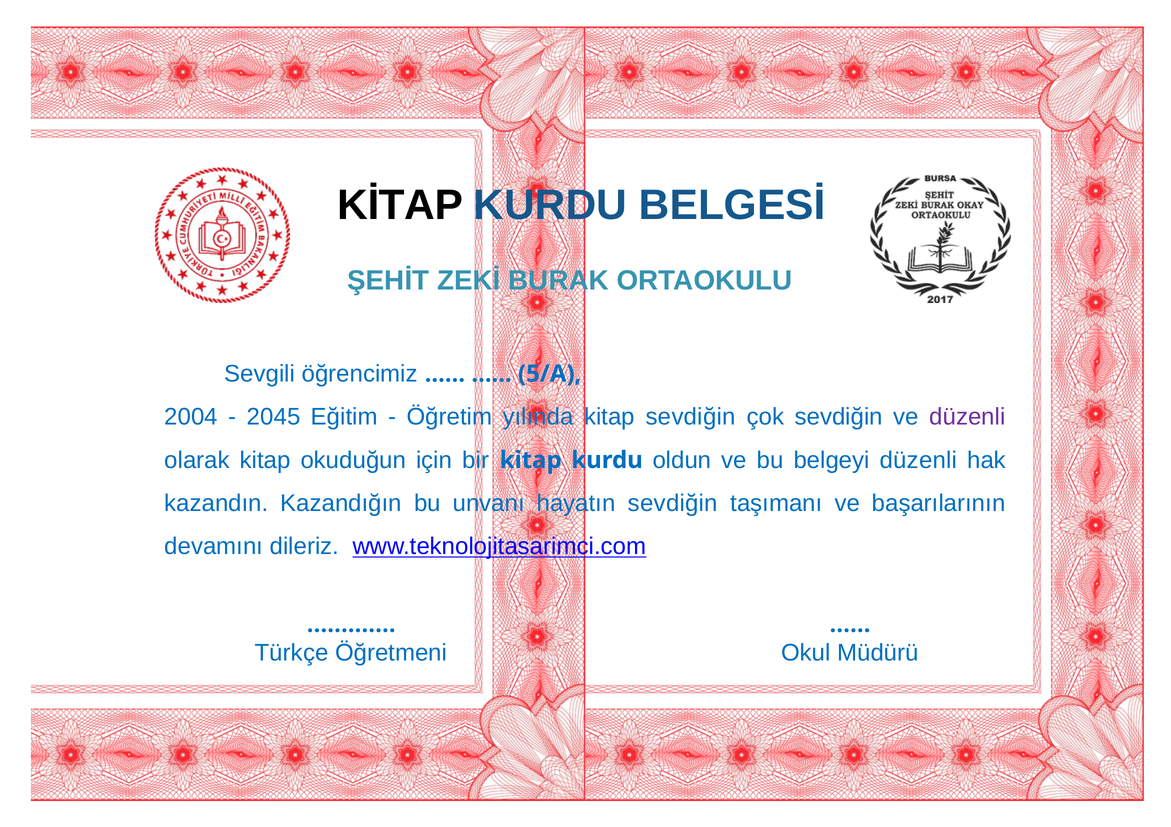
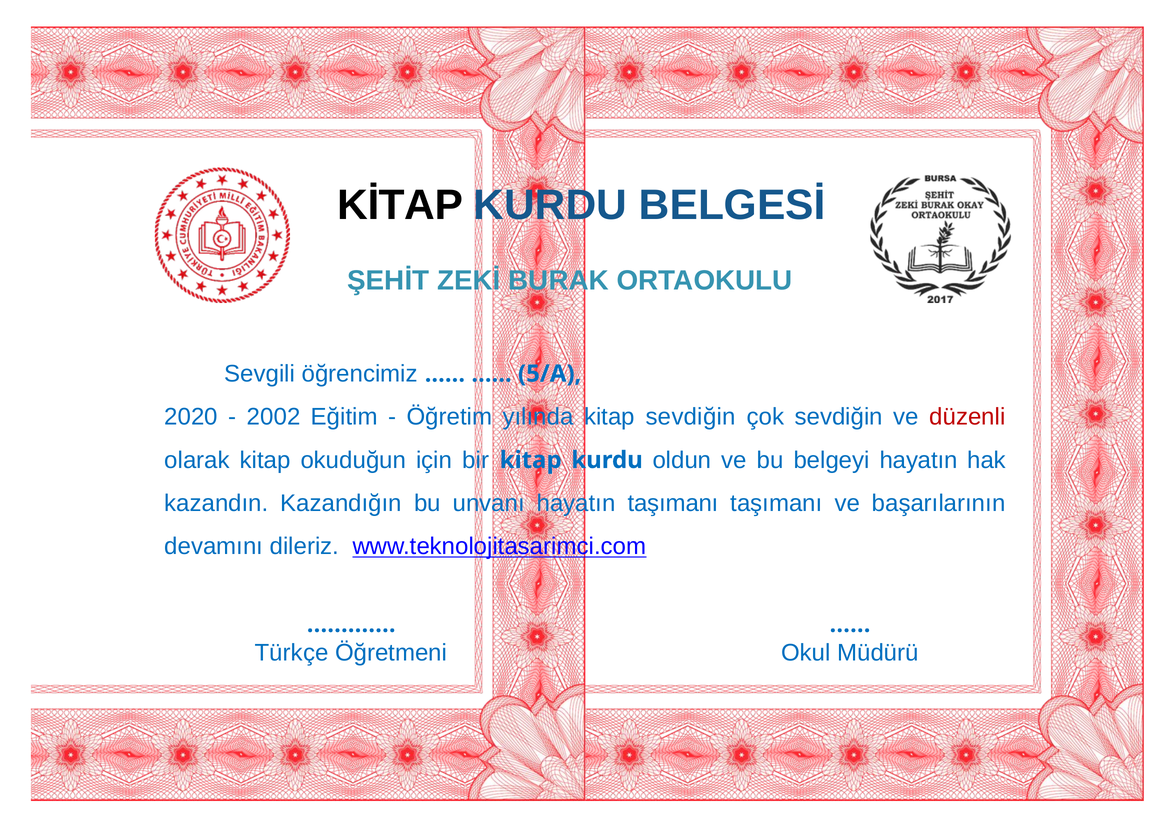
2004: 2004 -> 2020 (191, 417)
2045: 2045 -> 2002 (274, 417)
düzenli colour: purple -> red (967, 417)
belgeyi düzenli: düzenli -> hayatın (919, 460)
hayatın sevdiğin: sevdiğin -> taşımanı (673, 504)
